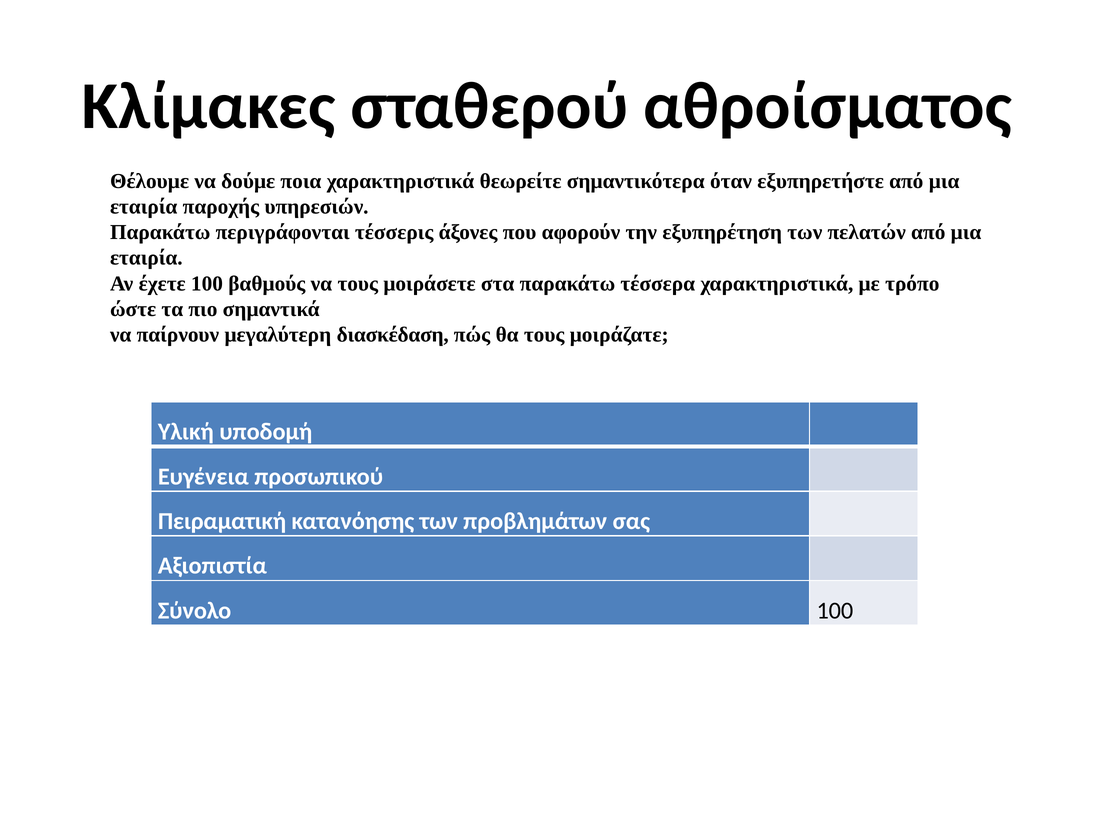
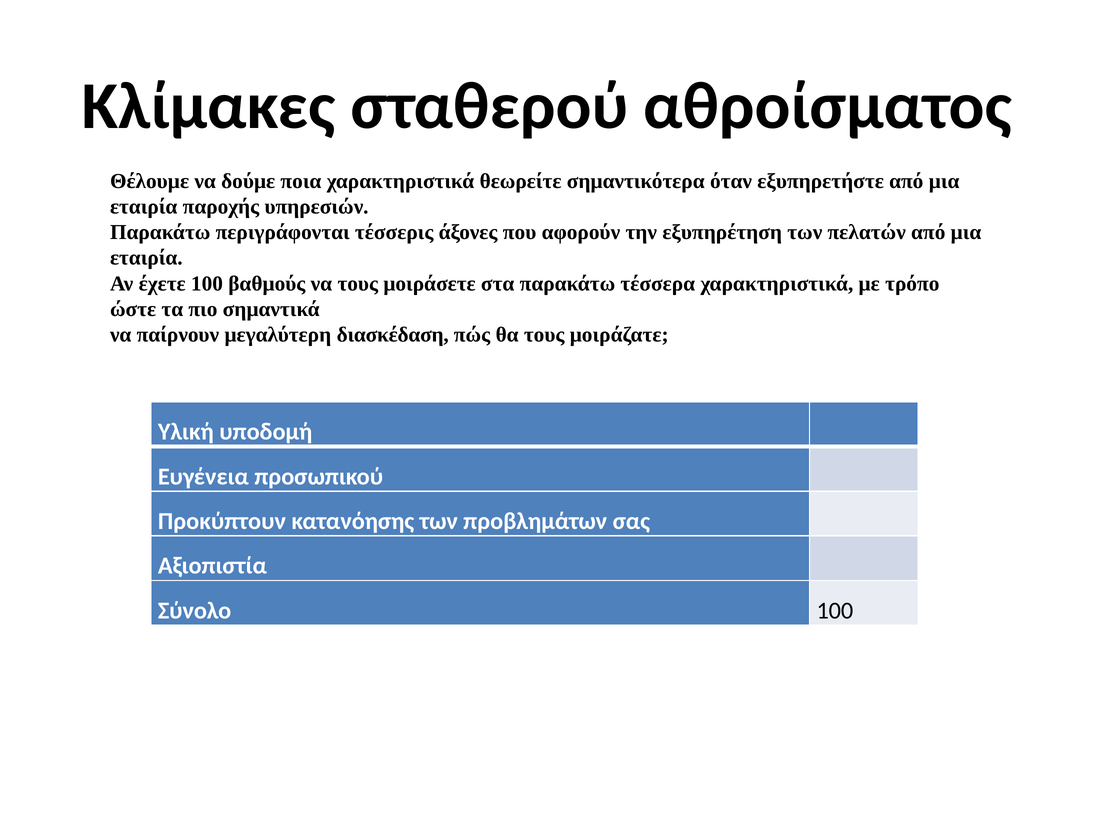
Πειραματική: Πειραματική -> Προκύπτουν (222, 521)
